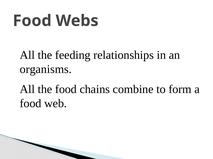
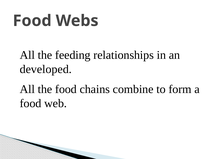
organisms: organisms -> developed (46, 69)
